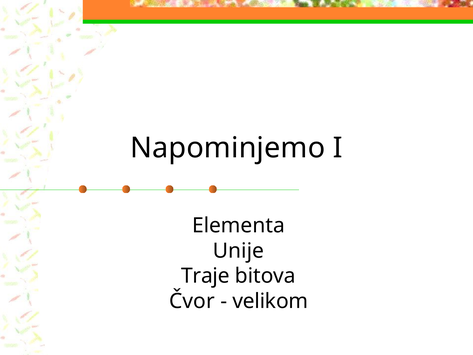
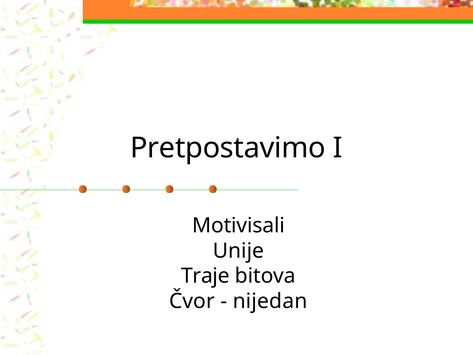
Napominjemo: Napominjemo -> Pretpostavimo (228, 148)
Elementa: Elementa -> Motivisali (238, 225)
velikom: velikom -> nijedan (270, 301)
